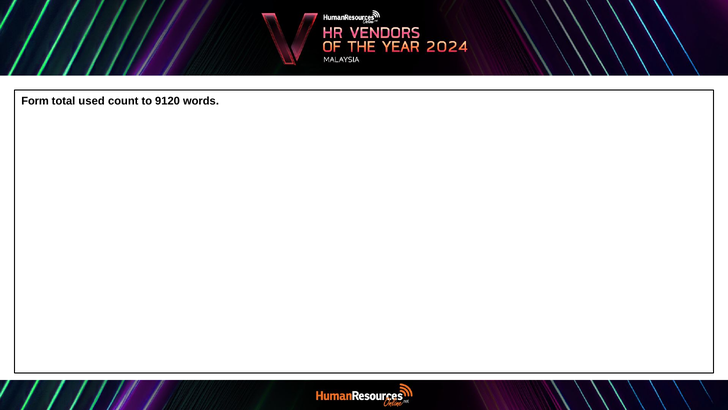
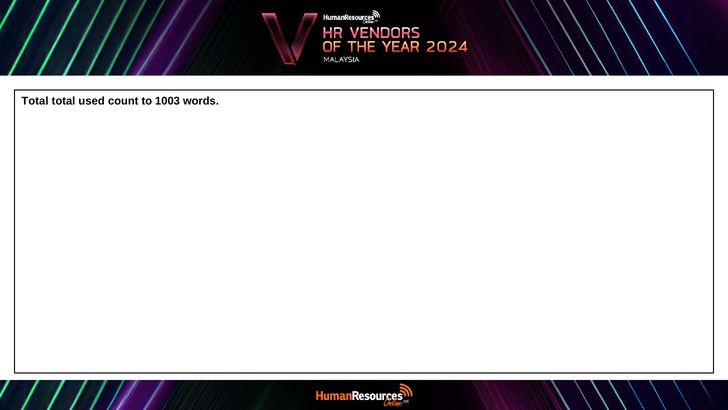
Form: Form -> Total (35, 101)
9120: 9120 -> 1003 (167, 101)
